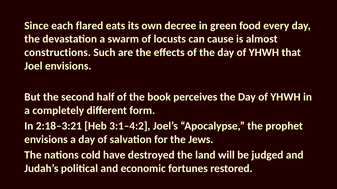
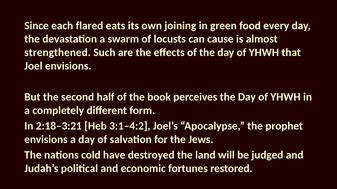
decree: decree -> joining (180, 26)
constructions: constructions -> strengthened (58, 53)
